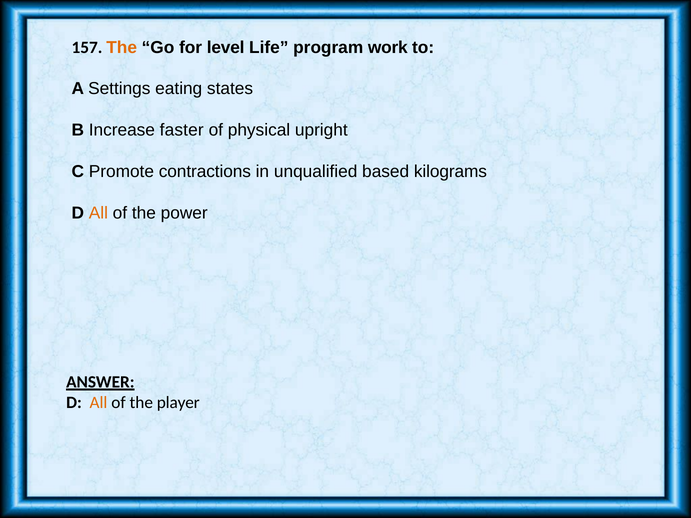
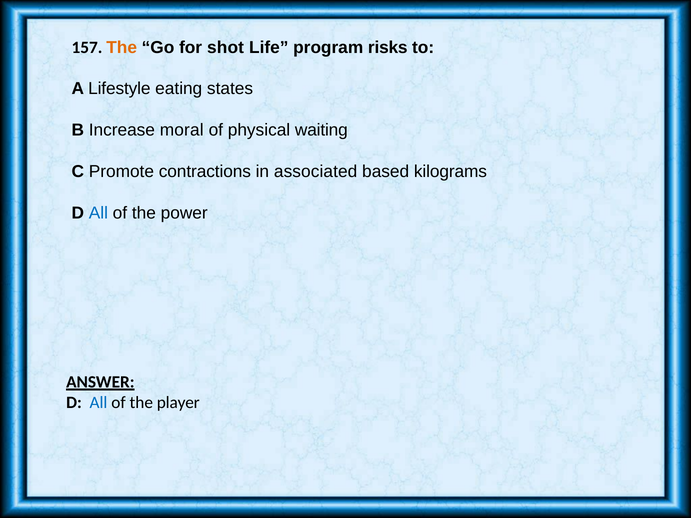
level: level -> shot (225, 47)
work: work -> risks (388, 47)
Settings: Settings -> Lifestyle (119, 89)
faster: faster -> moral (182, 130)
upright: upright -> waiting (321, 130)
unqualified: unqualified -> associated (316, 172)
All colour: orange -> blue (98, 213)
All colour: orange -> blue (98, 403)
